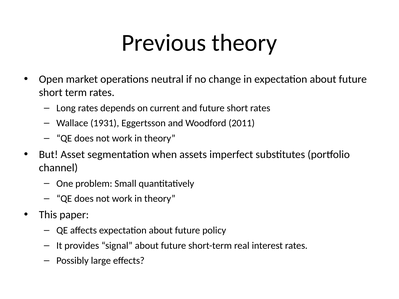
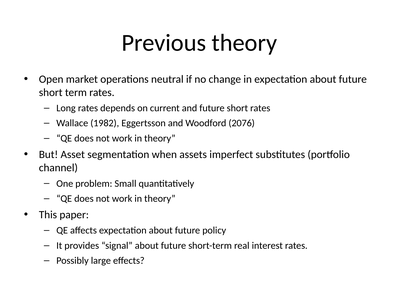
1931: 1931 -> 1982 (105, 123)
2011: 2011 -> 2076 (242, 123)
